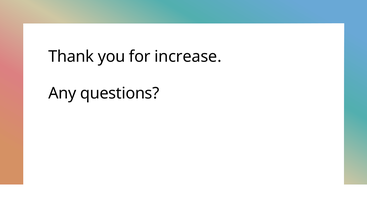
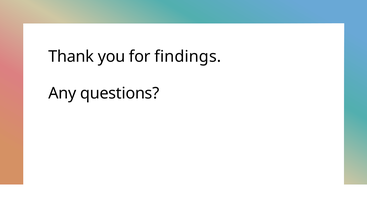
increase: increase -> findings (188, 56)
